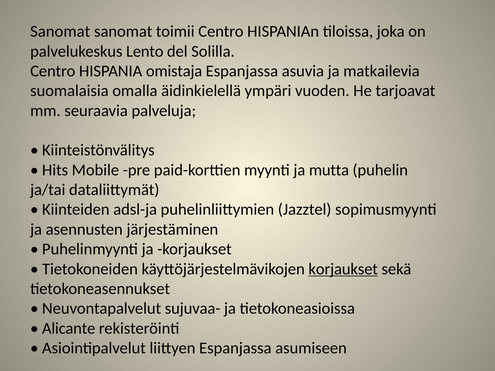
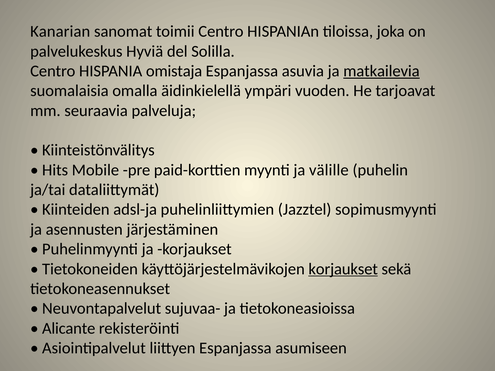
Sanomat: Sanomat -> Kanarian (60, 31)
Lento: Lento -> Hyviä (145, 51)
matkailevia underline: none -> present (381, 71)
mutta: mutta -> välille (329, 170)
